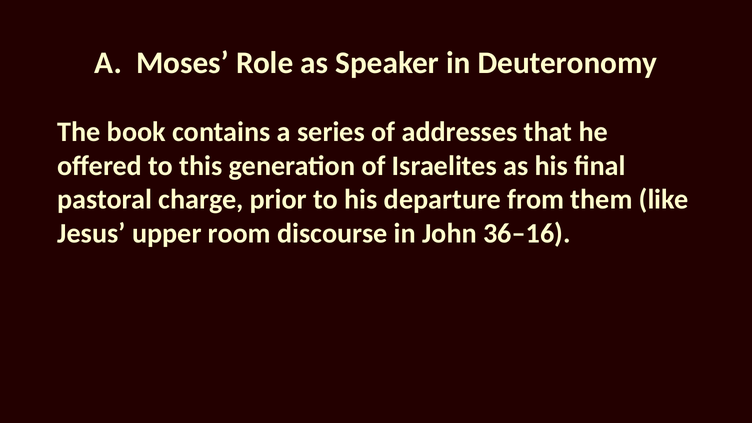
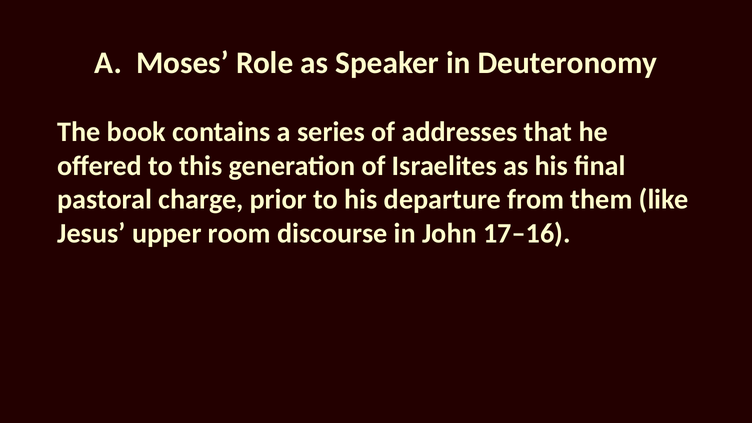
36–16: 36–16 -> 17–16 (527, 234)
